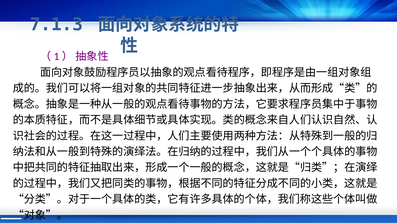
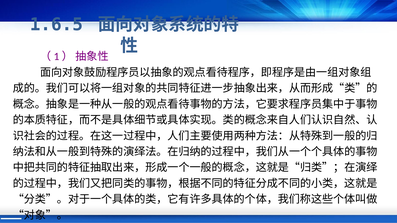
7.1.3: 7.1.3 -> 1.6.5 (56, 25)
